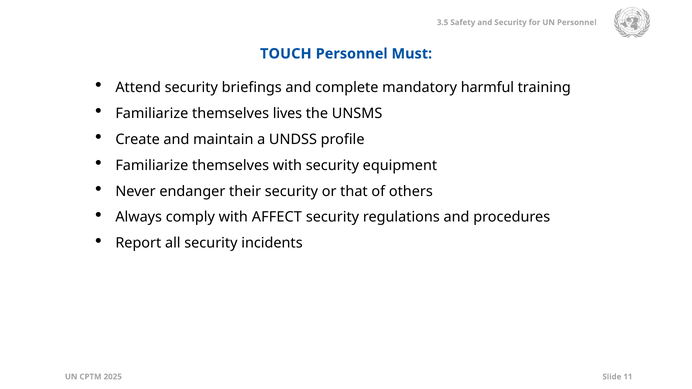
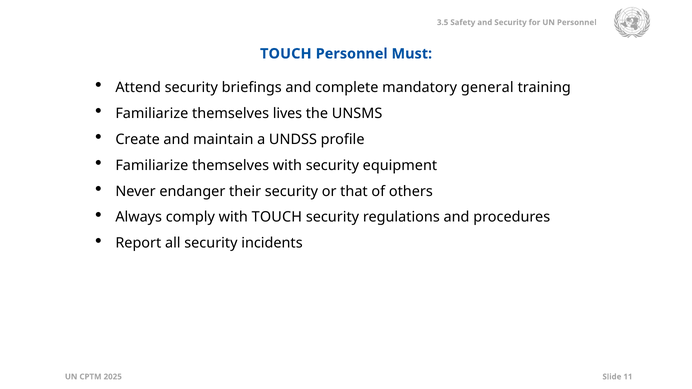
harmful: harmful -> general (487, 87)
with AFFECT: AFFECT -> TOUCH (277, 217)
